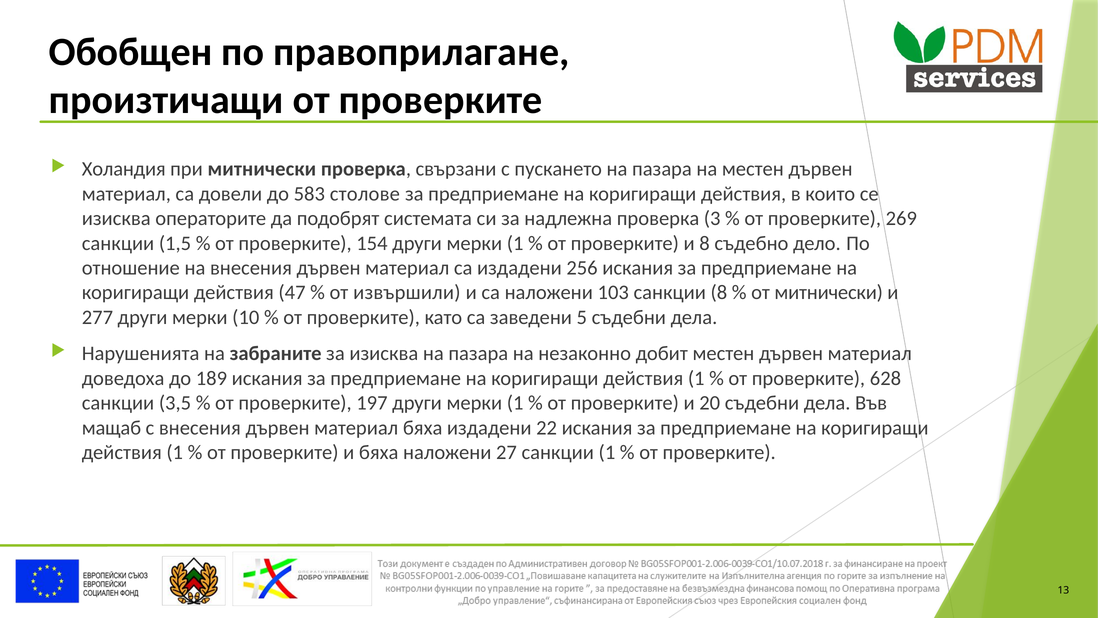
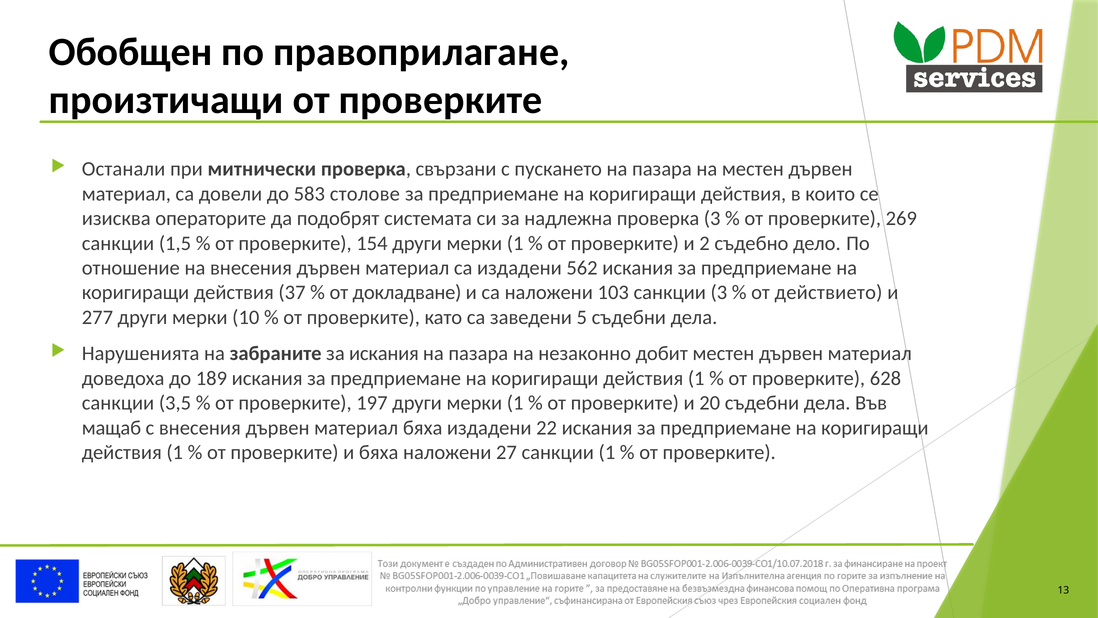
Холандия: Холандия -> Останали (124, 169)
и 8: 8 -> 2 (705, 243)
256: 256 -> 562 (582, 268)
47: 47 -> 37 (292, 293)
извършили: извършили -> докладване (407, 293)
санкции 8: 8 -> 3 (719, 293)
от митнически: митнически -> действието (829, 293)
за изисква: изисква -> искания (384, 353)
